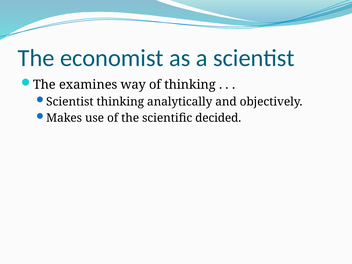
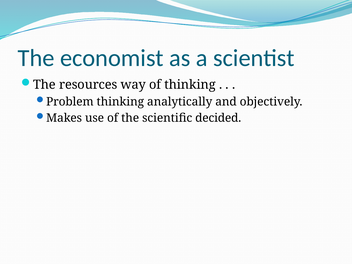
examines: examines -> resources (88, 85)
Scientist: Scientist -> Problem (70, 102)
